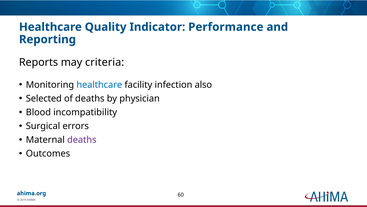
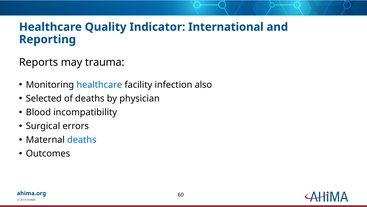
Performance: Performance -> International (226, 27)
criteria: criteria -> trauma (105, 62)
deaths colour: purple -> blue (82, 139)
